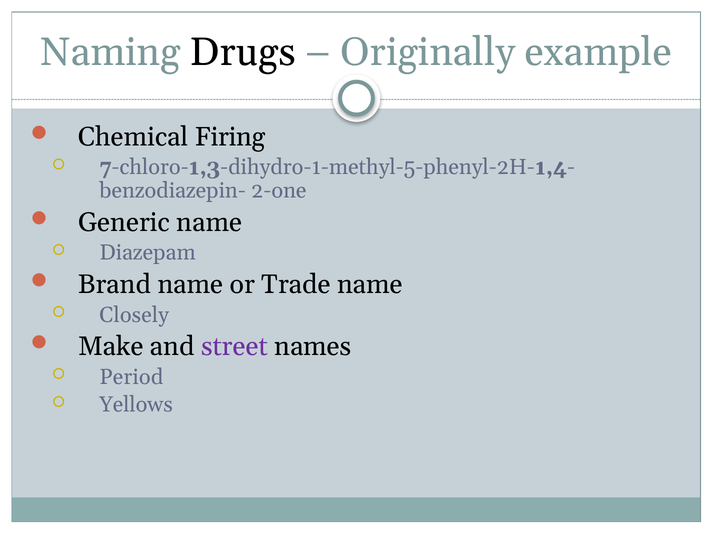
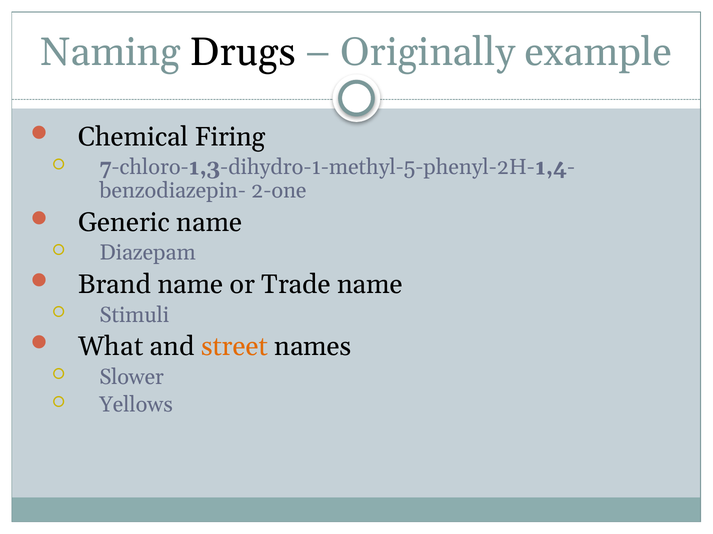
Closely: Closely -> Stimuli (134, 315)
Make: Make -> What (111, 347)
street colour: purple -> orange (234, 347)
Period: Period -> Slower (132, 377)
